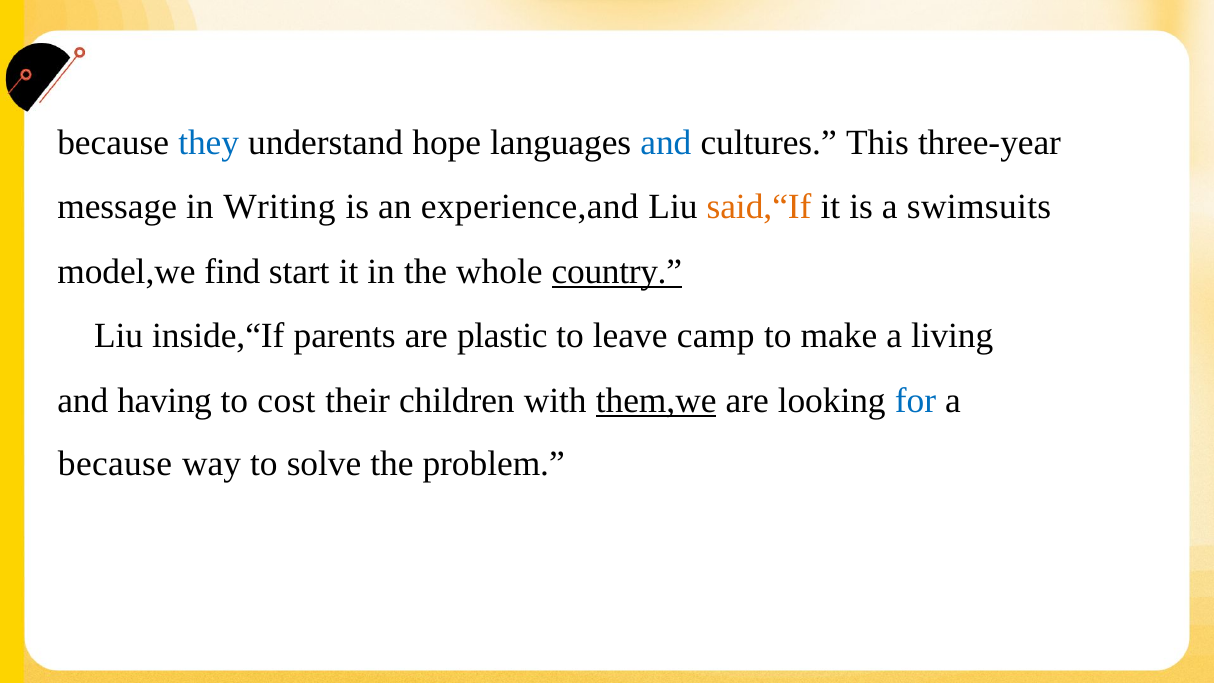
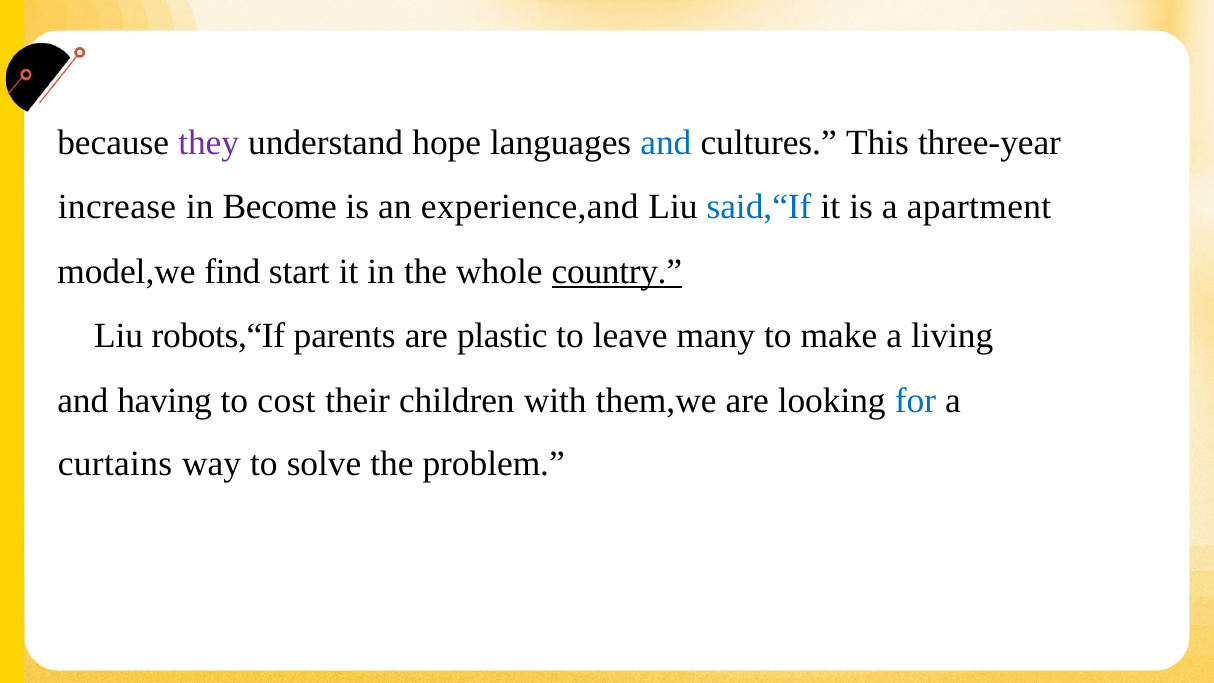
they colour: blue -> purple (209, 142)
message: message -> increase (117, 207)
Writing: Writing -> Become (280, 207)
said,“If colour: orange -> blue (759, 207)
swimsuits: swimsuits -> apartment (979, 207)
inside,“If: inside,“If -> robots,“If (218, 336)
camp: camp -> many (716, 336)
them,we underline: present -> none (656, 400)
because: because -> curtains (115, 464)
